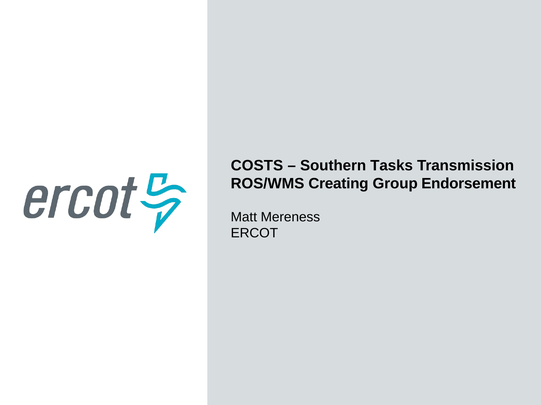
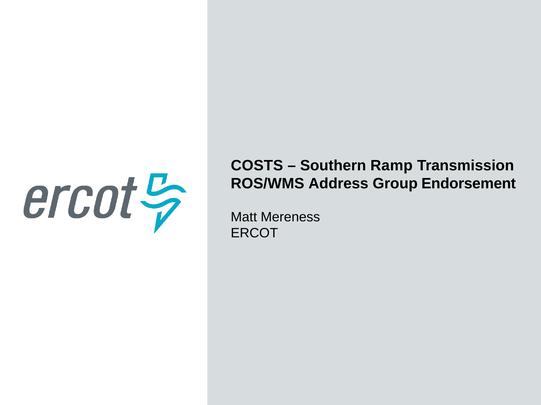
Tasks: Tasks -> Ramp (392, 166)
Creating: Creating -> Address (338, 184)
